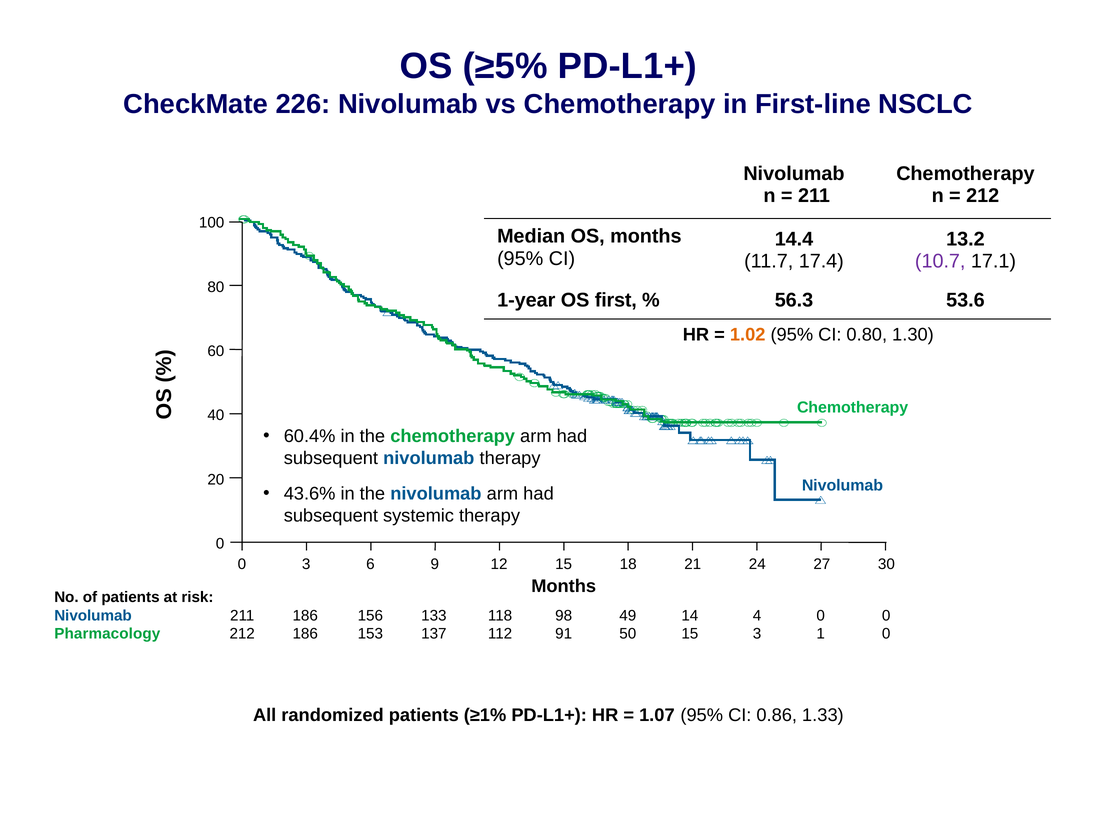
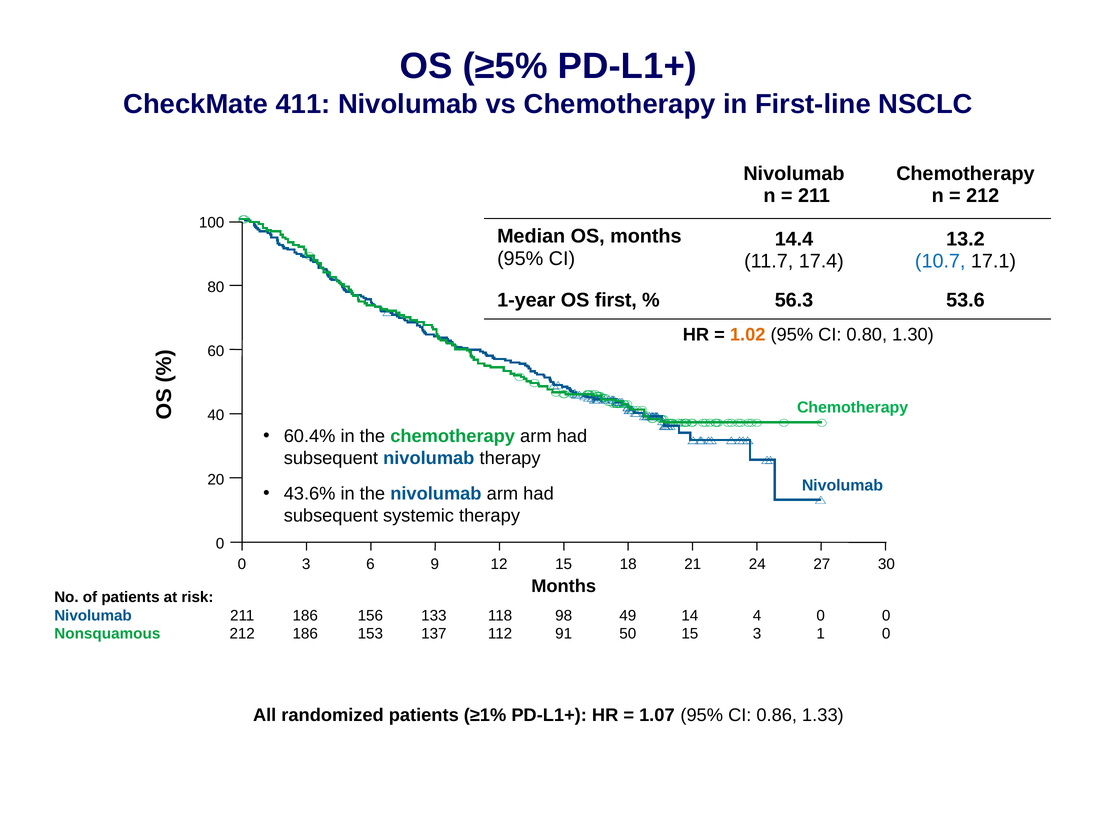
226: 226 -> 411 (303, 104)
10.7 colour: purple -> blue (940, 261)
Pharmacology: Pharmacology -> Nonsquamous (107, 634)
